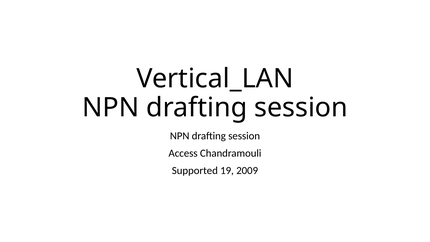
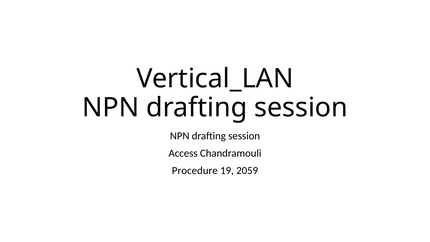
Supported: Supported -> Procedure (195, 171)
2009: 2009 -> 2059 (247, 171)
